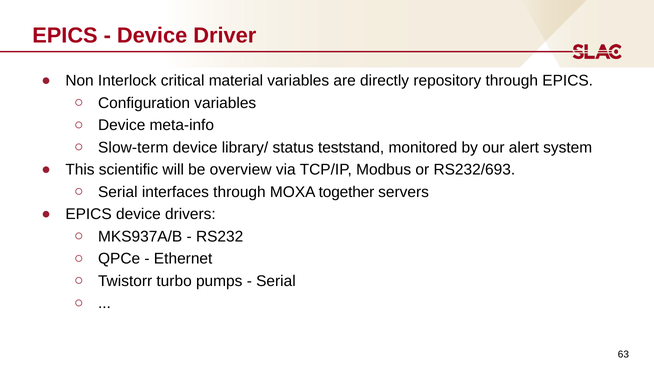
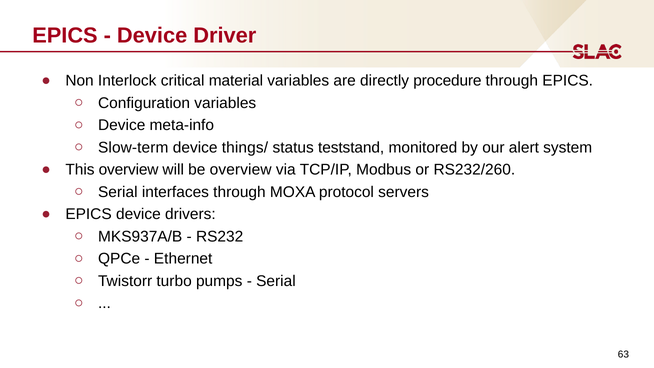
repository: repository -> procedure (447, 81)
library/: library/ -> things/ (245, 148)
This scientific: scientific -> overview (129, 170)
RS232/693: RS232/693 -> RS232/260 (474, 170)
together: together -> protocol (346, 192)
